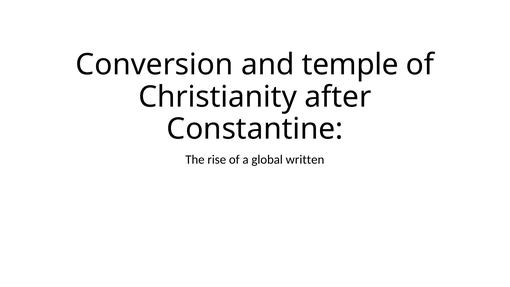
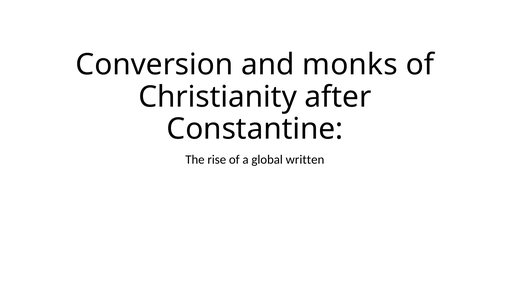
temple: temple -> monks (350, 65)
